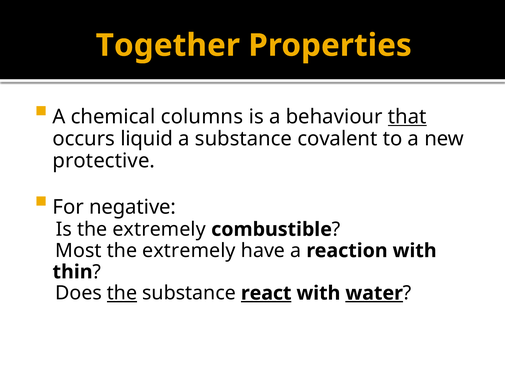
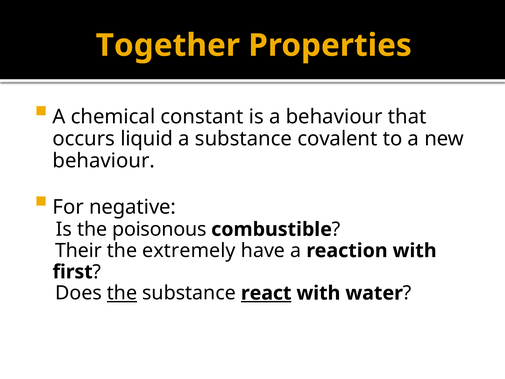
columns: columns -> constant (202, 117)
that underline: present -> none (407, 117)
protective: protective -> behaviour (104, 161)
Is the extremely: extremely -> poisonous (159, 229)
Most: Most -> Their (79, 251)
thin: thin -> first (73, 272)
water underline: present -> none (374, 293)
